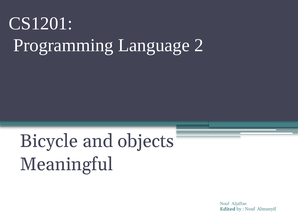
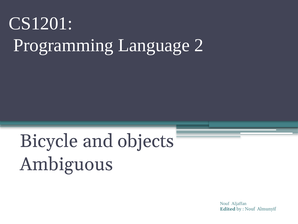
Meaningful: Meaningful -> Ambiguous (66, 164)
